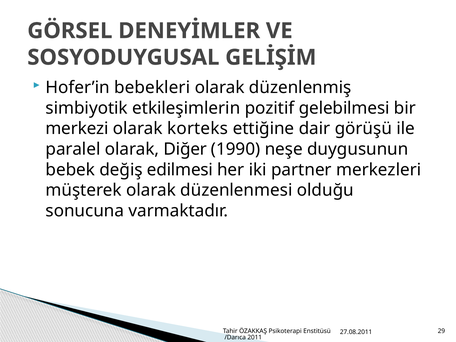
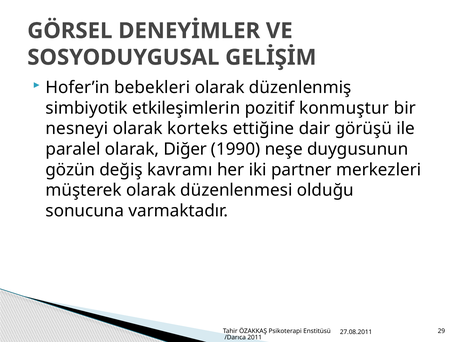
gelebilmesi: gelebilmesi -> konmuştur (344, 108)
merkezi: merkezi -> nesneyi (77, 129)
bebek: bebek -> gözün (70, 170)
edilmesi: edilmesi -> kavramı (180, 170)
